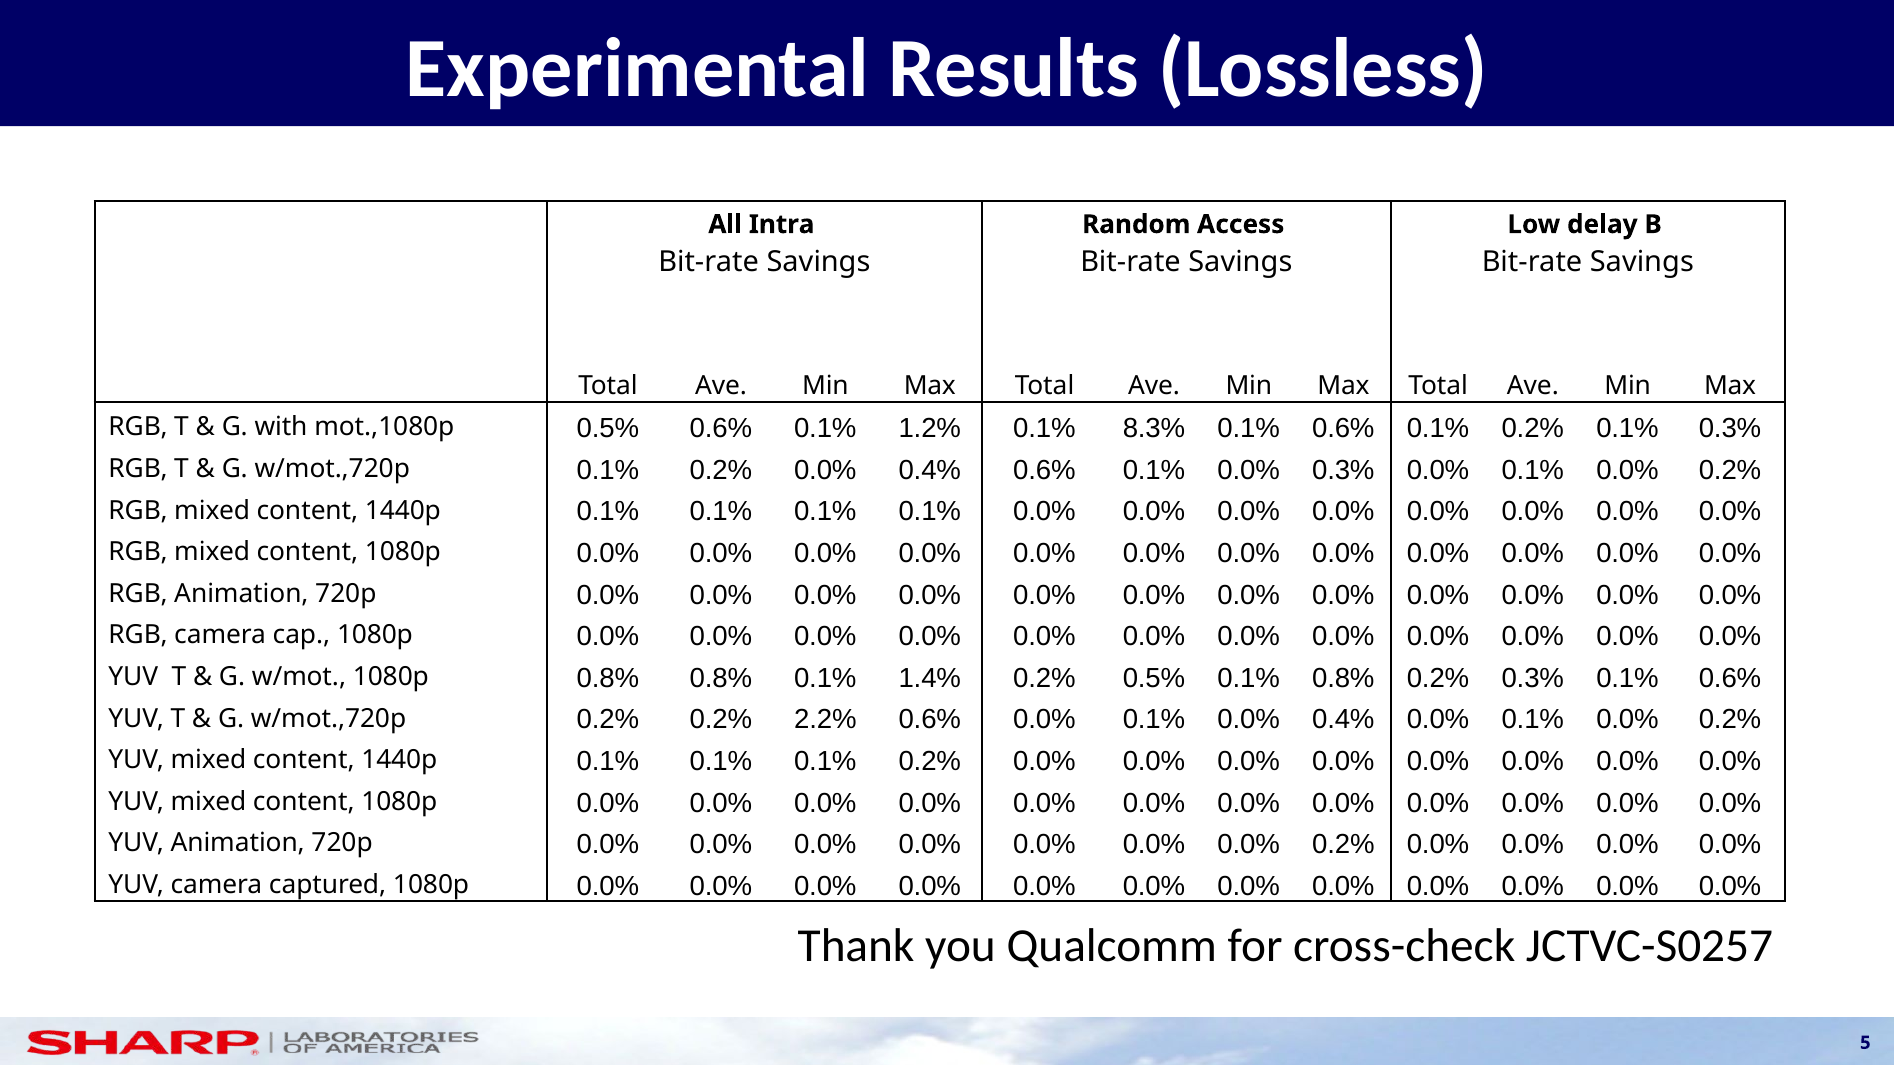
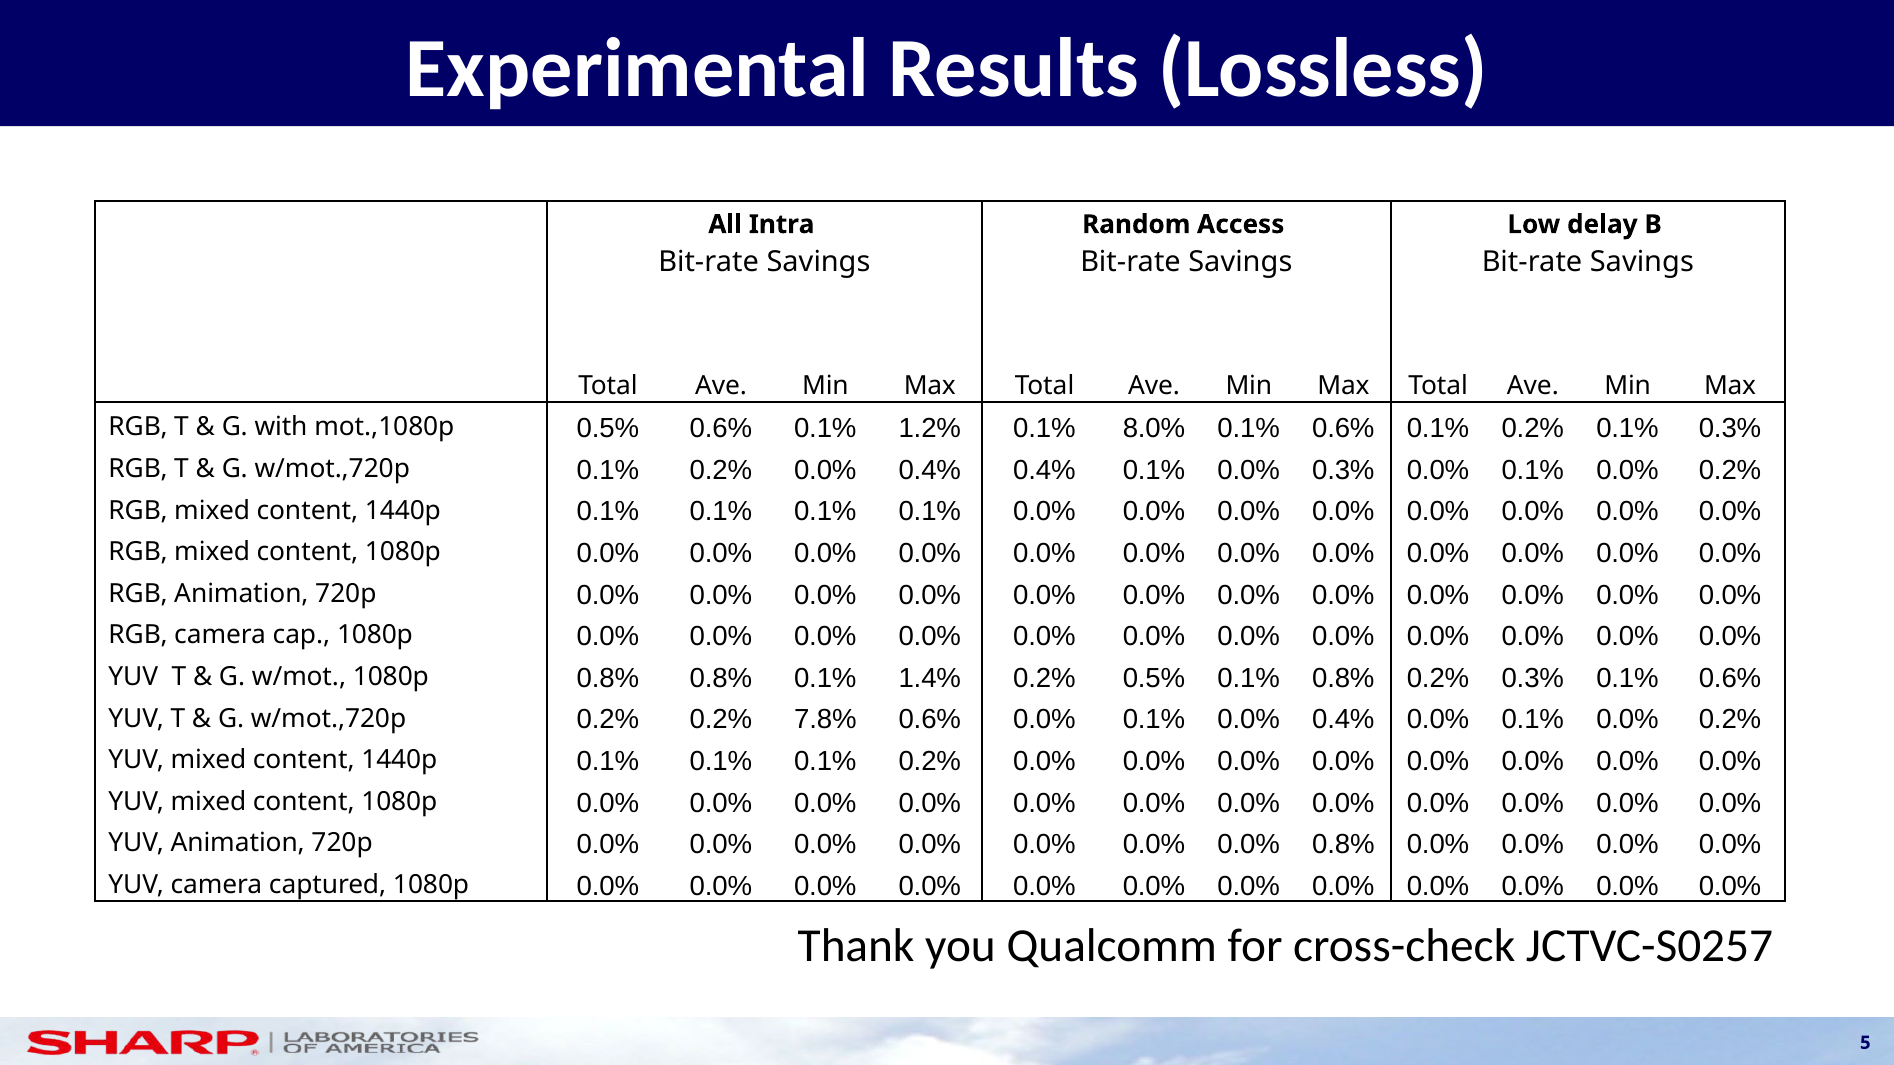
8.3%: 8.3% -> 8.0% (1154, 429)
0.4% 0.6%: 0.6% -> 0.4% (1044, 470)
2.2%: 2.2% -> 7.8% (825, 720)
0.0% 0.0% 0.2%: 0.2% -> 0.8% (1343, 845)
